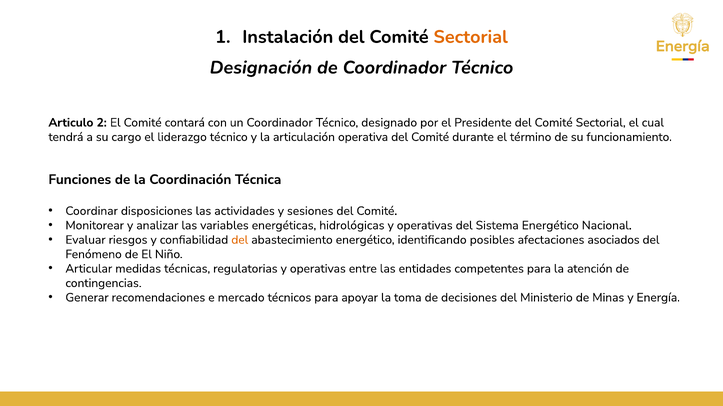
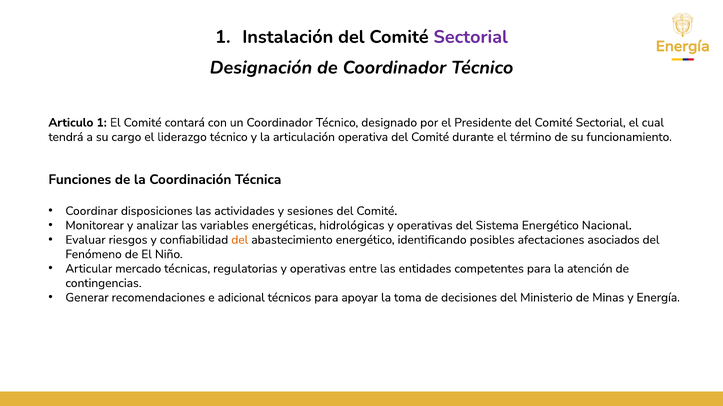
Sectorial colour: orange -> purple (471, 37)
Articulo 2: 2 -> 1 (102, 123)
medidas: medidas -> mercado (138, 269)
mercado: mercado -> adicional (241, 298)
